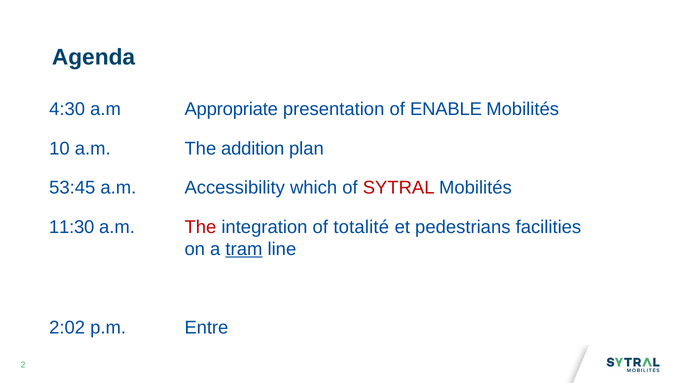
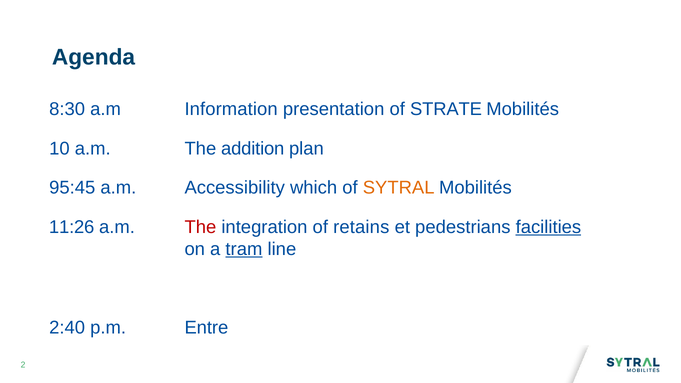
4:30: 4:30 -> 8:30 (67, 109)
Appropriate: Appropriate -> Information (231, 109)
ENABLE: ENABLE -> STRATE (446, 109)
SYTRAL colour: red -> orange (399, 188)
53:45: 53:45 -> 95:45 (72, 188)
11:30: 11:30 -> 11:26 (72, 227)
totalité: totalité -> retains (361, 227)
facilities underline: none -> present (548, 227)
2:02: 2:02 -> 2:40 (67, 328)
